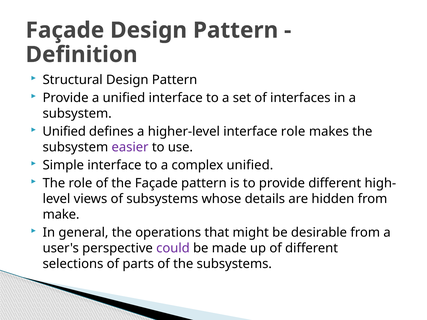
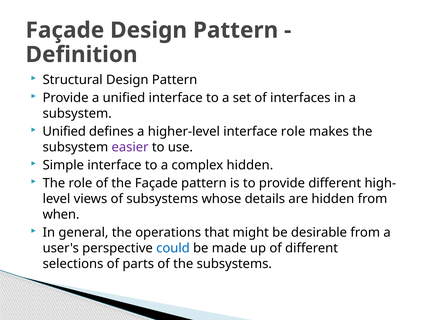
complex unified: unified -> hidden (250, 165)
make: make -> when (61, 215)
could colour: purple -> blue (173, 248)
